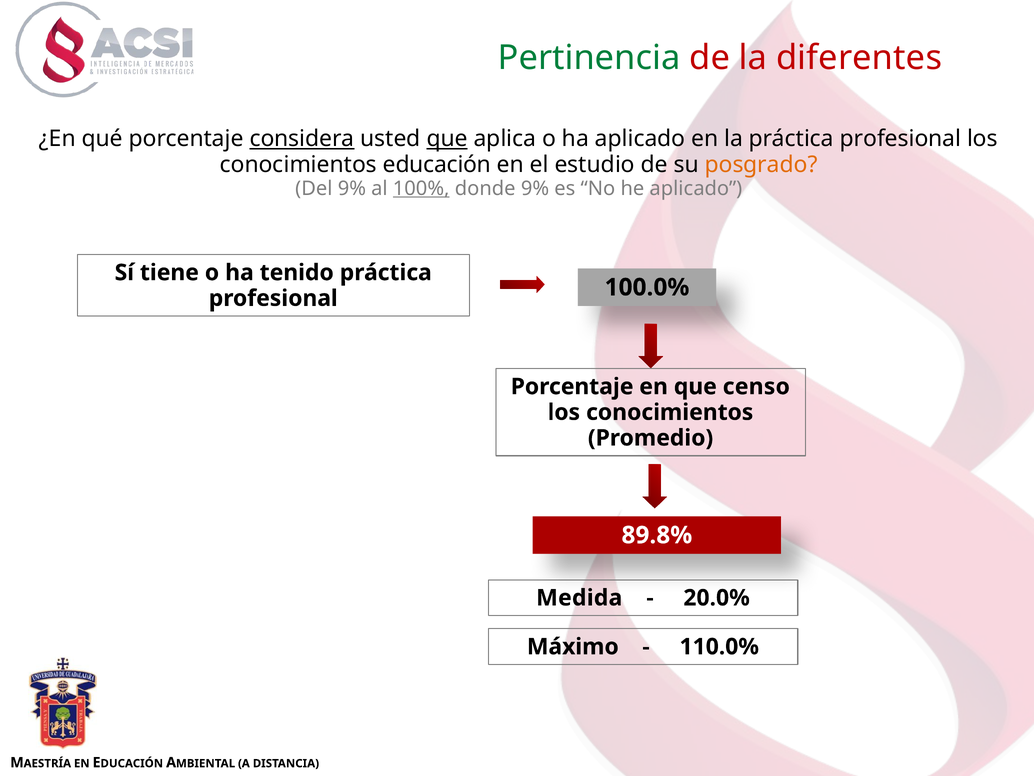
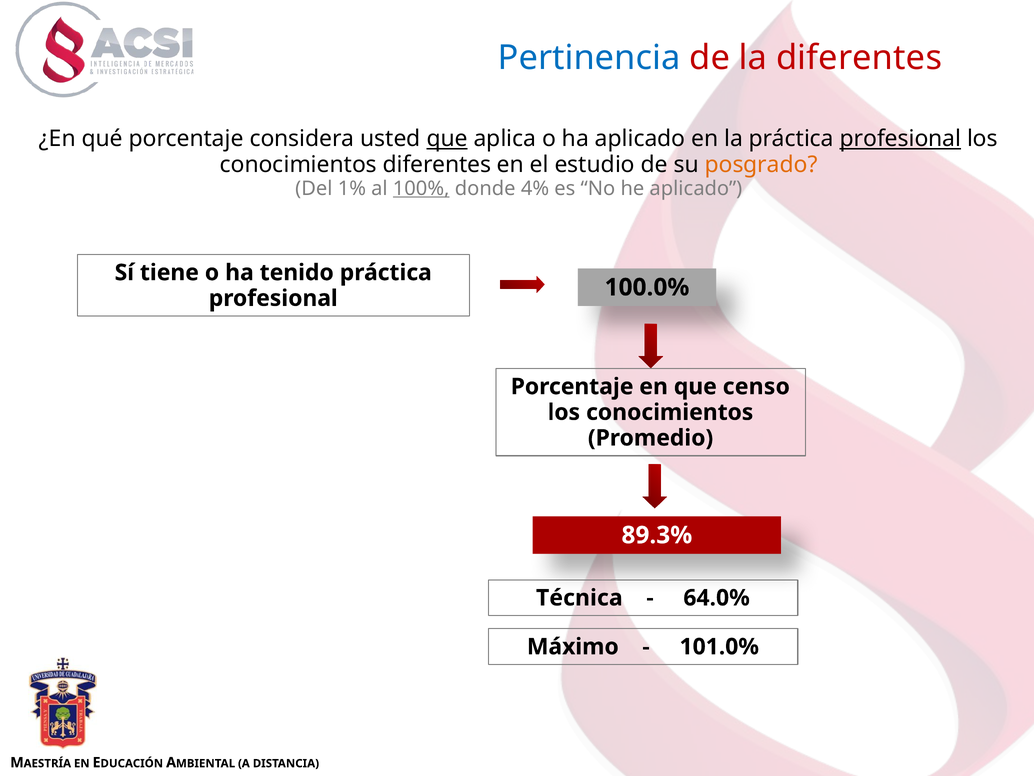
Pertinencia colour: green -> blue (589, 58)
considera underline: present -> none (302, 139)
profesional underline: none -> present (900, 139)
conocimientos educación: educación -> diferentes (437, 164)
Del 9%: 9% -> 1% (352, 188)
donde 9%: 9% -> 4% (535, 188)
89.8%: 89.8% -> 89.3% (657, 535)
Medida: Medida -> Técnica (579, 598)
20.0%: 20.0% -> 64.0% (717, 598)
110.0%: 110.0% -> 101.0% (719, 646)
